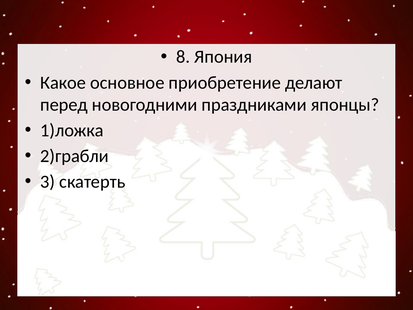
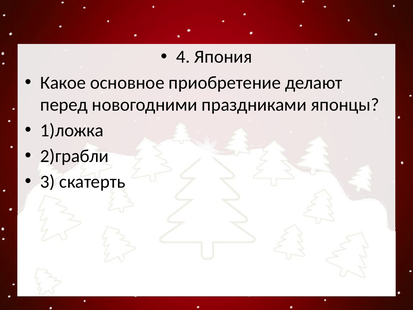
8: 8 -> 4 (183, 57)
